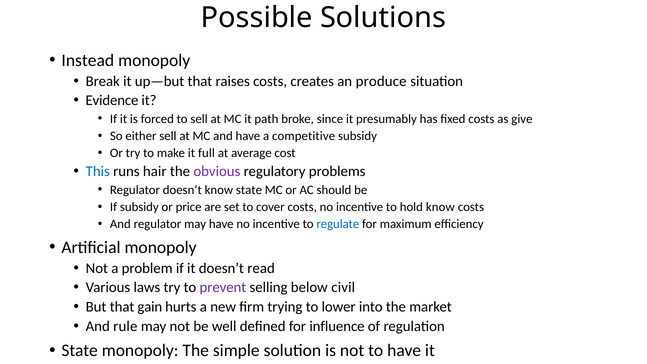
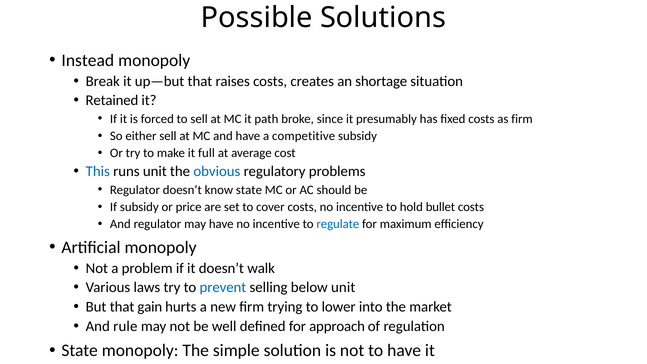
produce: produce -> shortage (381, 81)
Evidence: Evidence -> Retained (112, 101)
as give: give -> firm (522, 119)
runs hair: hair -> unit (155, 171)
obvious colour: purple -> blue (217, 171)
hold know: know -> bullet (440, 207)
read: read -> walk (261, 268)
prevent colour: purple -> blue (223, 287)
below civil: civil -> unit (343, 287)
influence: influence -> approach (337, 326)
